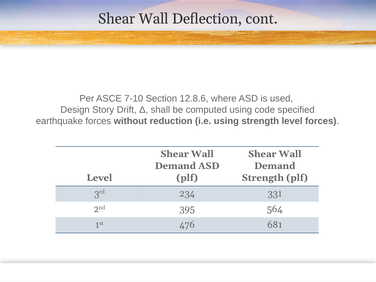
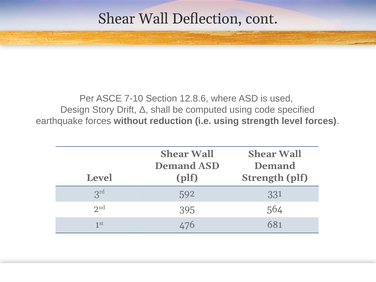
234: 234 -> 592 (187, 193)
